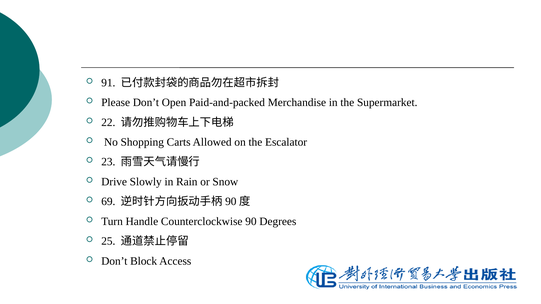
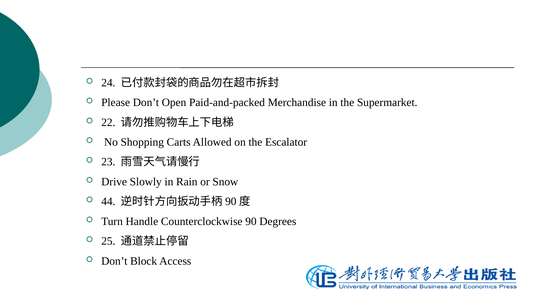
91: 91 -> 24 (108, 83)
69: 69 -> 44 (108, 202)
